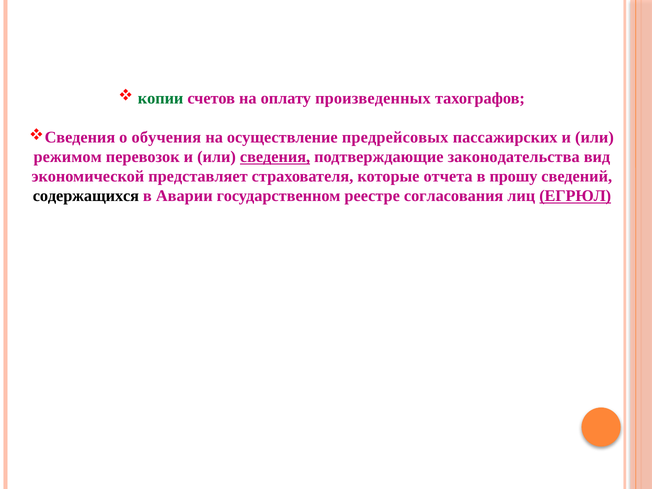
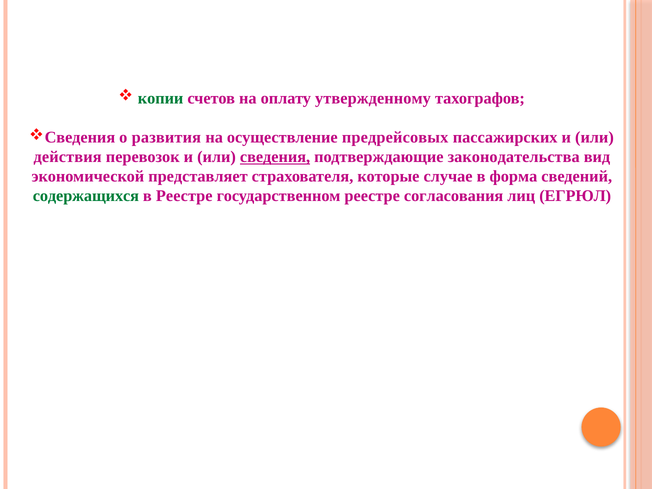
произведенных: произведенных -> утвержденному (373, 98)
обучения: обучения -> развития (166, 137)
режимом: режимом -> действия (68, 157)
отчета: отчета -> случае (448, 176)
прошу: прошу -> форма (513, 176)
содержащихся colour: black -> green (86, 196)
в Аварии: Аварии -> Реестре (184, 196)
ЕГРЮЛ underline: present -> none (575, 196)
